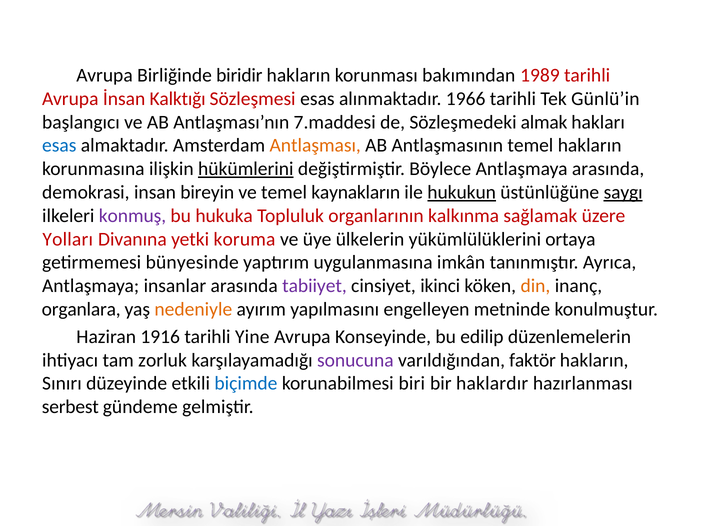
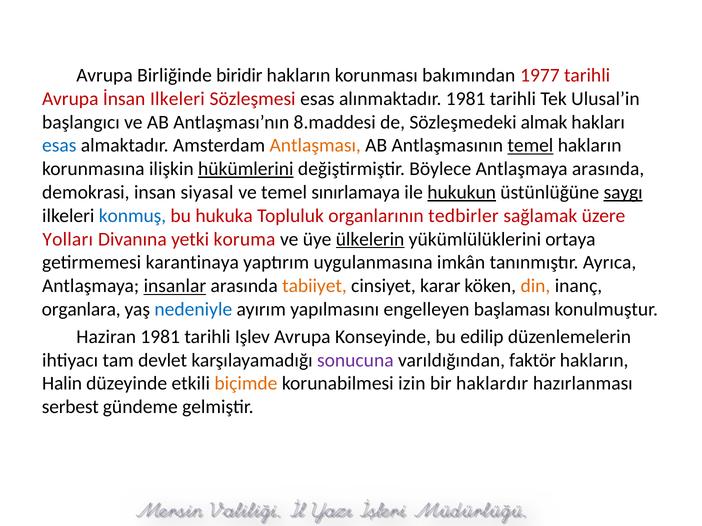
1989: 1989 -> 1977 (540, 75)
İnsan Kalktığı: Kalktığı -> Ilkeleri (177, 99)
alınmaktadır 1966: 1966 -> 1981 (466, 99)
Günlü’in: Günlü’in -> Ulusal’in (605, 99)
7.maddesi: 7.maddesi -> 8.maddesi (335, 122)
temel underline: none -> present (530, 146)
bireyin: bireyin -> siyasal (207, 192)
kaynakların: kaynakların -> sınırlamaya (356, 192)
konmuş colour: purple -> blue (132, 216)
kalkınma: kalkınma -> tedbirler (463, 216)
ülkelerin underline: none -> present (370, 239)
bünyesinde: bünyesinde -> karantinaya (192, 263)
insanlar underline: none -> present (175, 286)
tabiiyet colour: purple -> orange (314, 286)
ikinci: ikinci -> karar (440, 286)
nedeniyle colour: orange -> blue (193, 310)
metninde: metninde -> başlaması (512, 310)
Haziran 1916: 1916 -> 1981 (160, 337)
Yine: Yine -> Işlev (252, 337)
zorluk: zorluk -> devlet (163, 360)
Sınırı: Sınırı -> Halin (62, 384)
biçimde colour: blue -> orange (246, 384)
biri: biri -> izin (412, 384)
